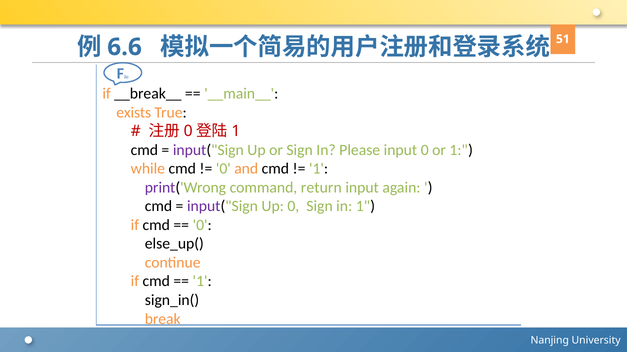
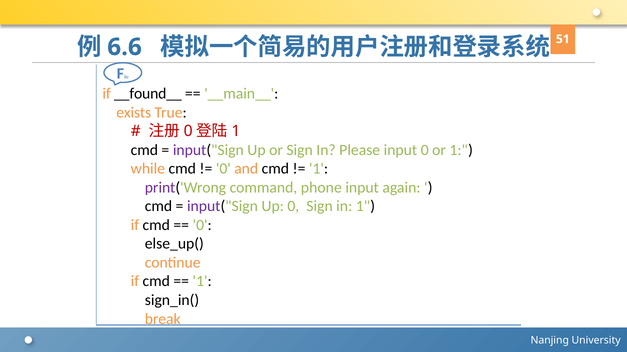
__break__: __break__ -> __found__ (148, 94)
return: return -> phone (321, 188)
